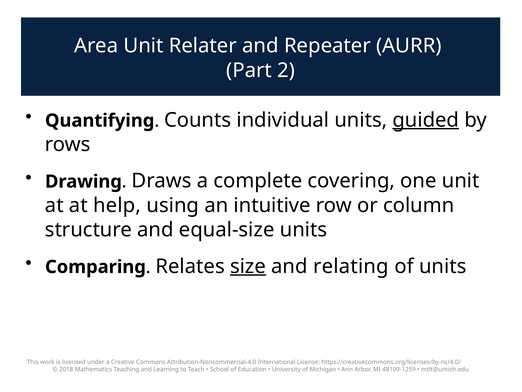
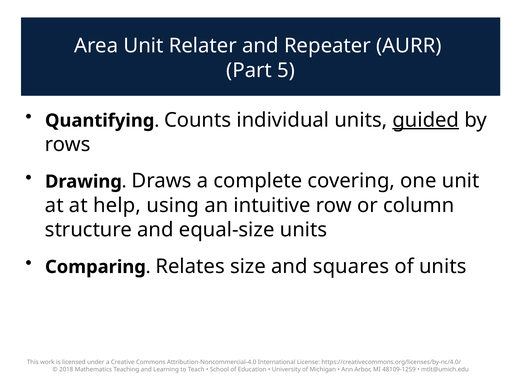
2: 2 -> 5 (286, 70)
size underline: present -> none (248, 266)
relating: relating -> squares (351, 266)
